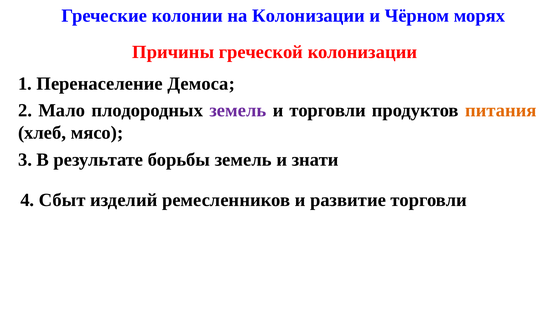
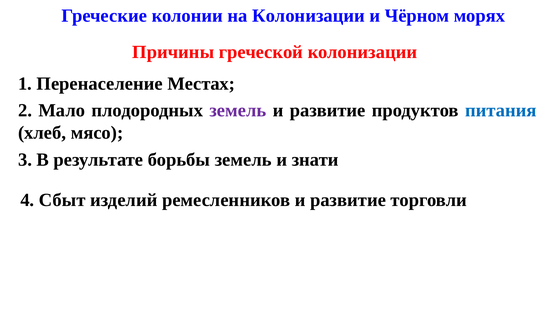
Демоса: Демоса -> Местах (201, 84)
торговли: торговли -> развитие (328, 111)
питания colour: orange -> blue (501, 111)
